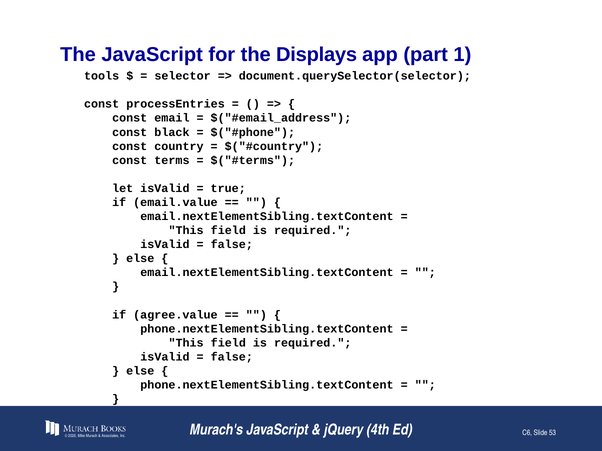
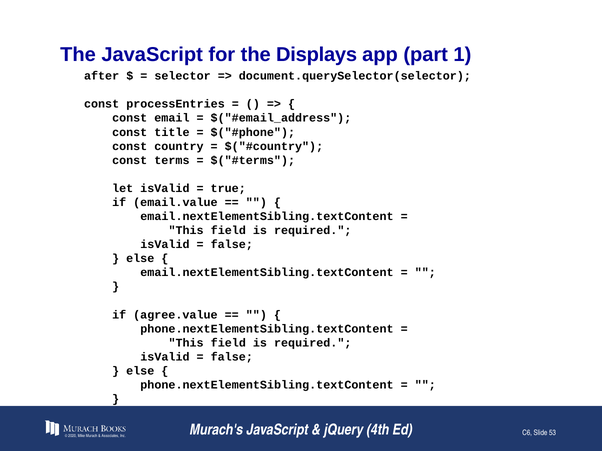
tools: tools -> after (102, 76)
black: black -> title (172, 132)
